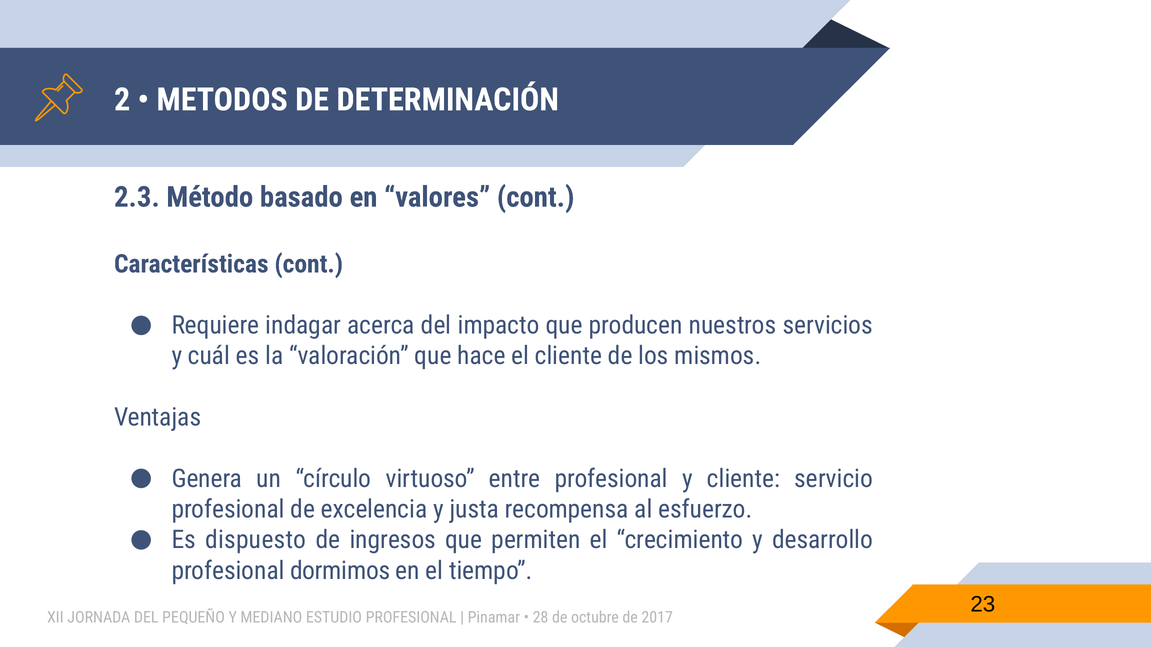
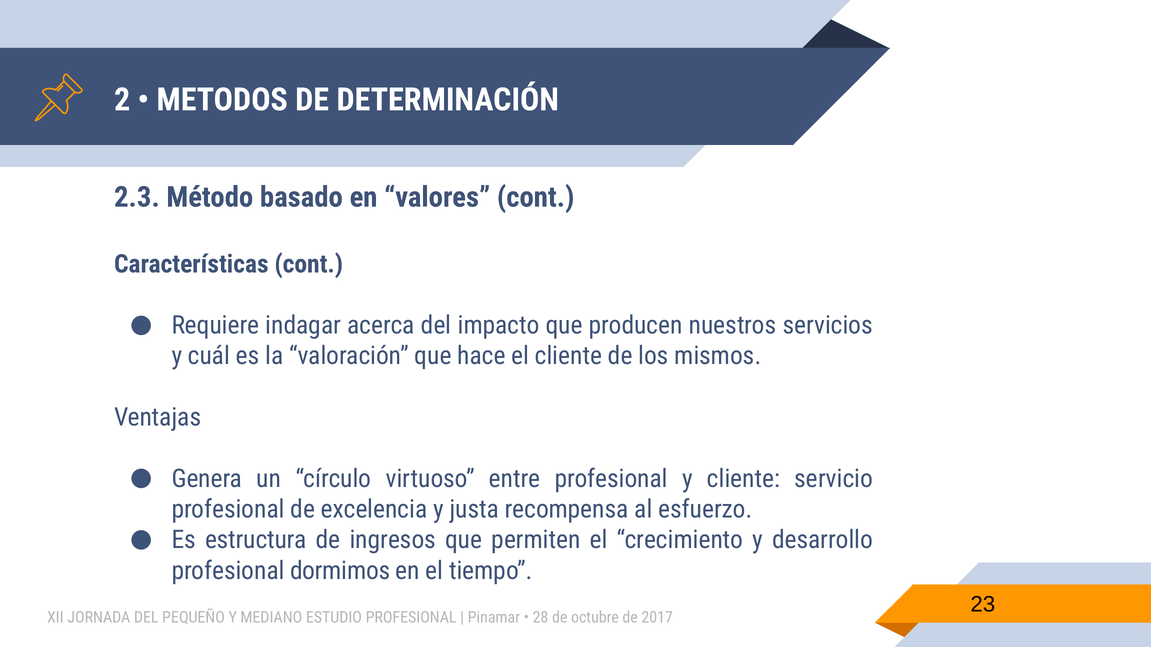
dispuesto: dispuesto -> estructura (256, 540)
